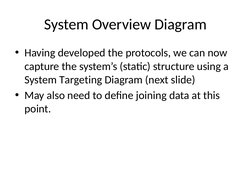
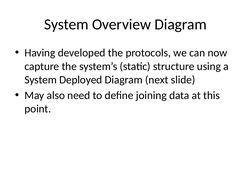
Targeting: Targeting -> Deployed (81, 79)
